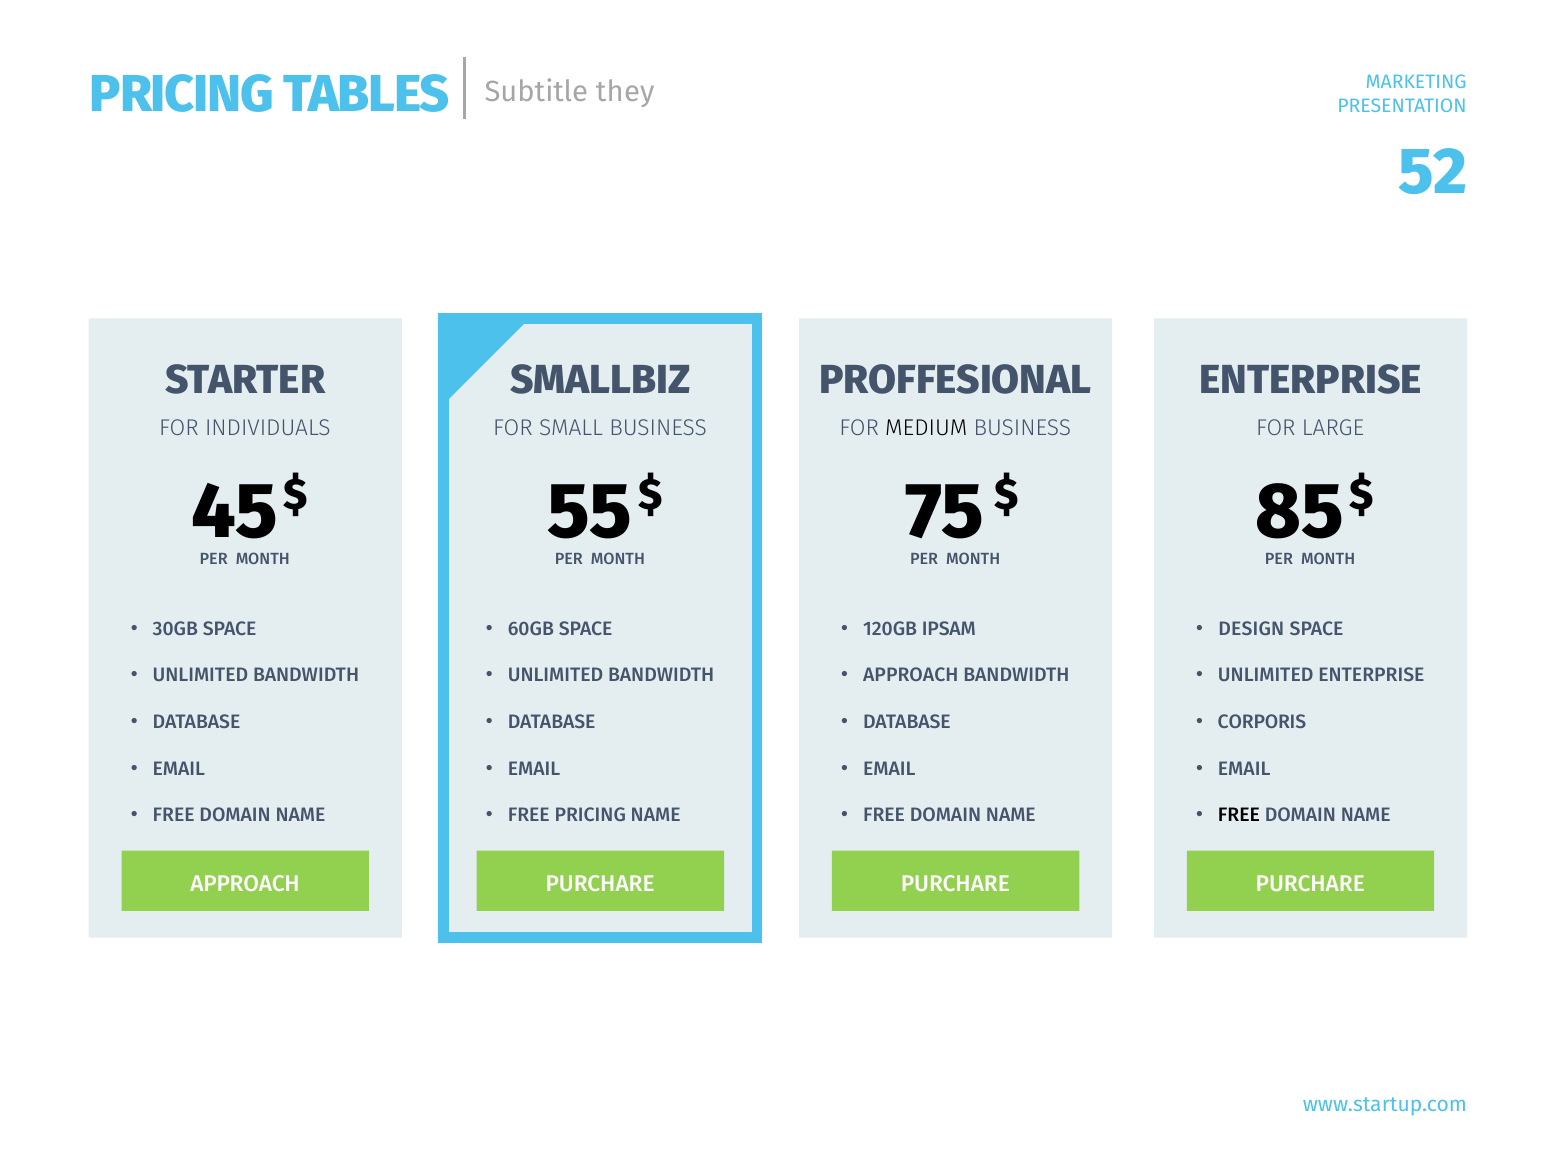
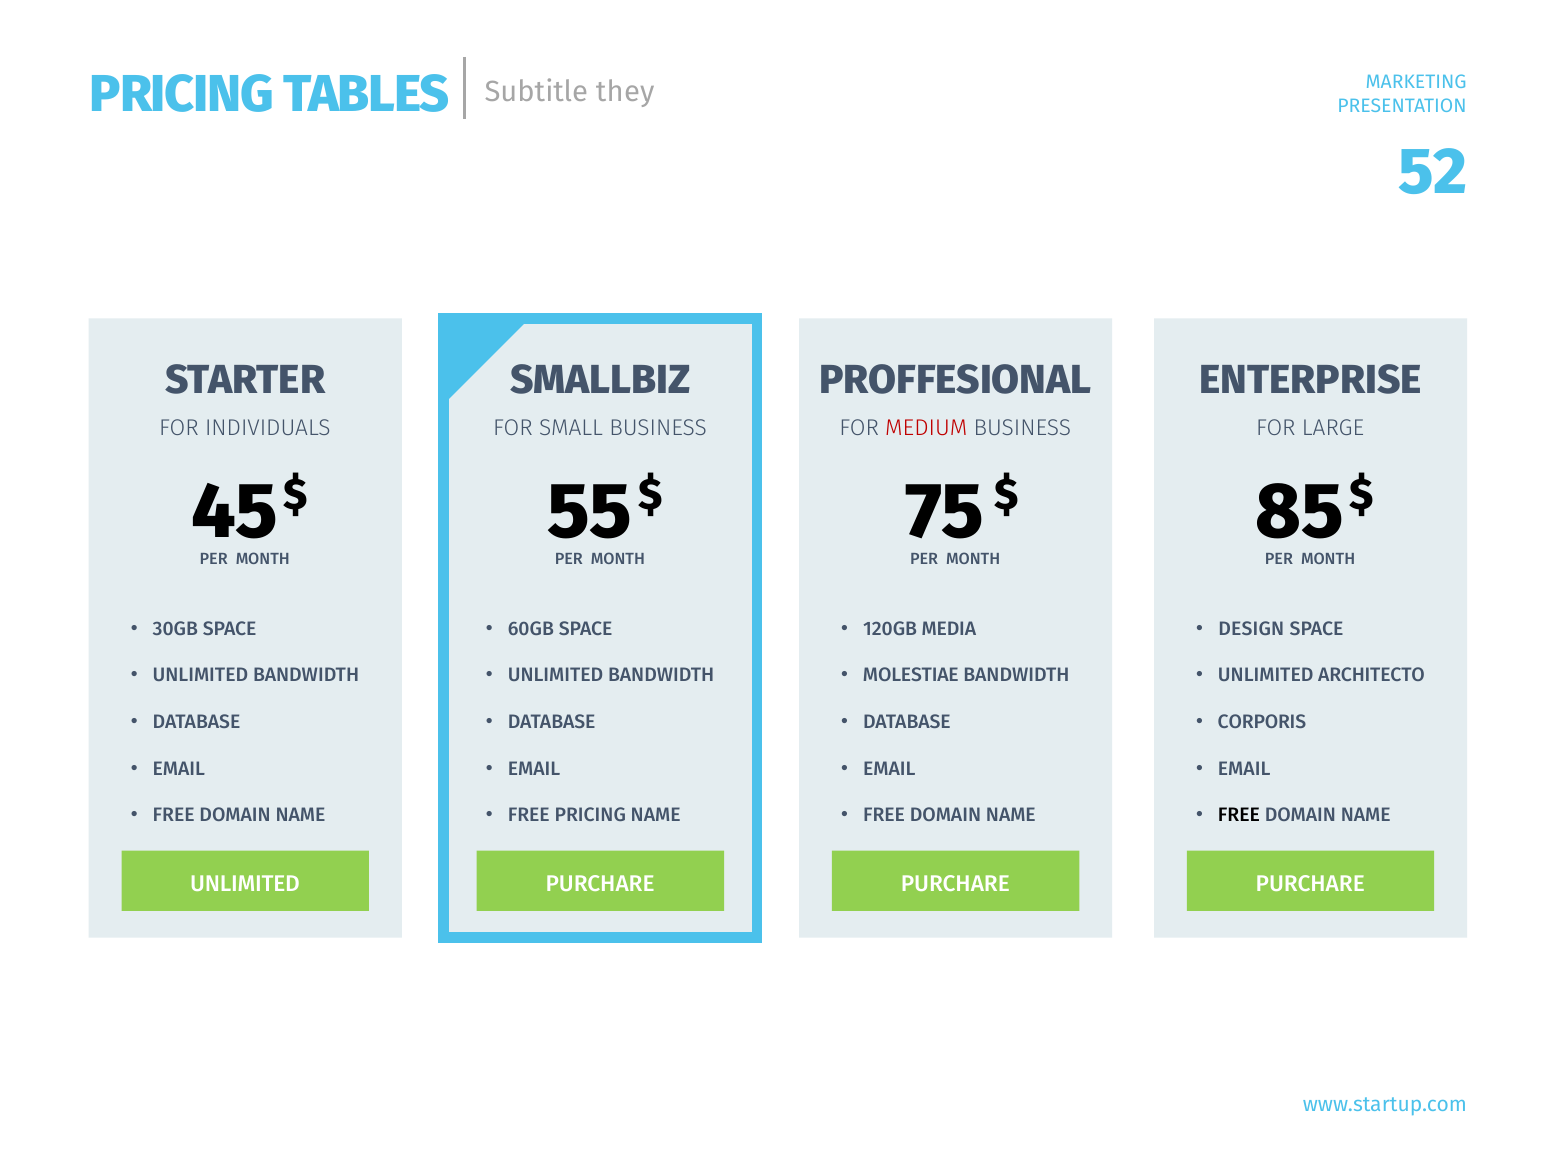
MEDIUM colour: black -> red (926, 428)
IPSAM: IPSAM -> MEDIA (949, 629)
APPROACH: APPROACH -> MOLESTIAE (911, 675)
UNLIMITED ENTERPRISE: ENTERPRISE -> ARCHITECTO (1371, 675)
APPROACH: APPROACH -> UNLIMITED (245, 884)
